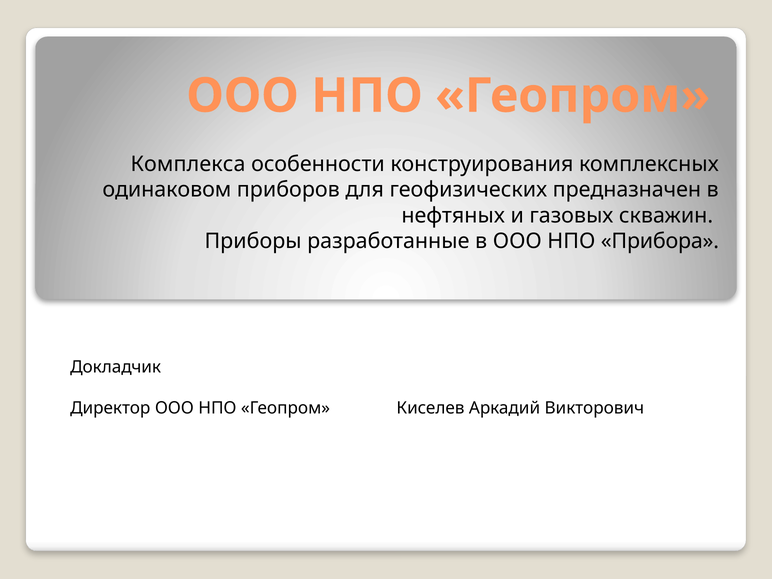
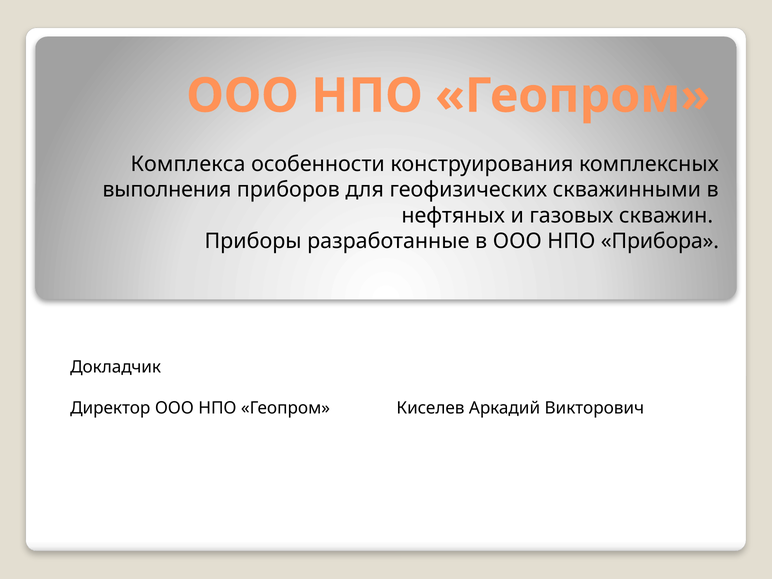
одинаковом: одинаковом -> выполнения (167, 190)
предназначен: предназначен -> скважинными (627, 190)
